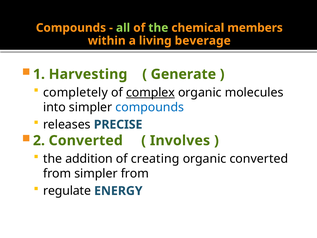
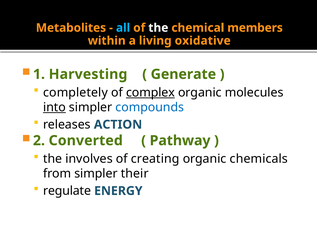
Compounds: Compounds -> Metabolites (71, 28)
all colour: light green -> light blue (123, 28)
the colour: light green -> white (158, 28)
beverage: beverage -> oxidative (203, 41)
into underline: none -> present (54, 107)
PRECISE: PRECISE -> ACTION (118, 124)
Involves: Involves -> Pathway (180, 140)
addition: addition -> involves (89, 159)
organic converted: converted -> chemicals (259, 159)
simpler from: from -> their (135, 173)
